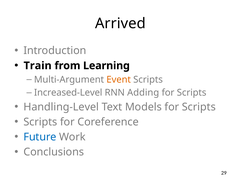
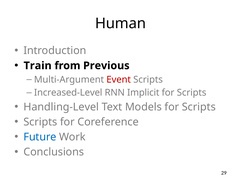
Arrived: Arrived -> Human (120, 23)
Learning: Learning -> Previous (106, 66)
Event colour: orange -> red (119, 79)
Adding: Adding -> Implicit (143, 93)
